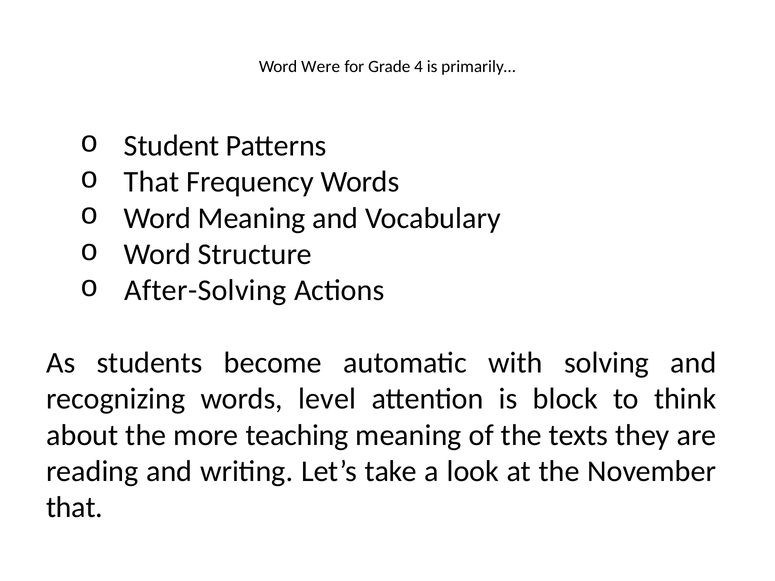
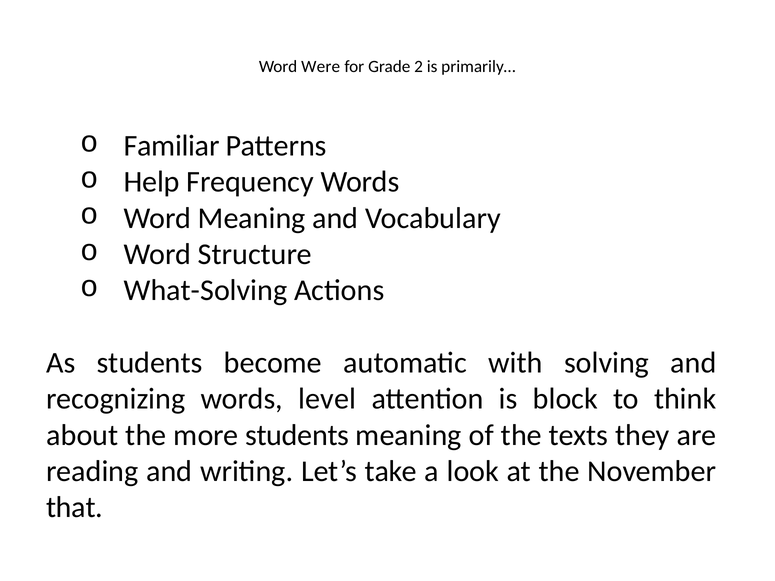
4: 4 -> 2 (419, 67)
Student: Student -> Familiar (172, 146)
That: That -> Help (152, 182)
After-Solving: After-Solving -> What-Solving (206, 291)
more teaching: teaching -> students (297, 435)
